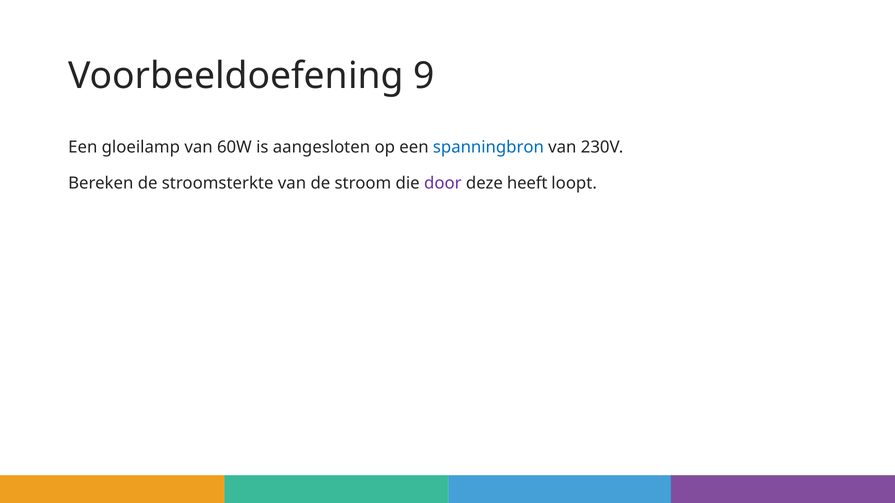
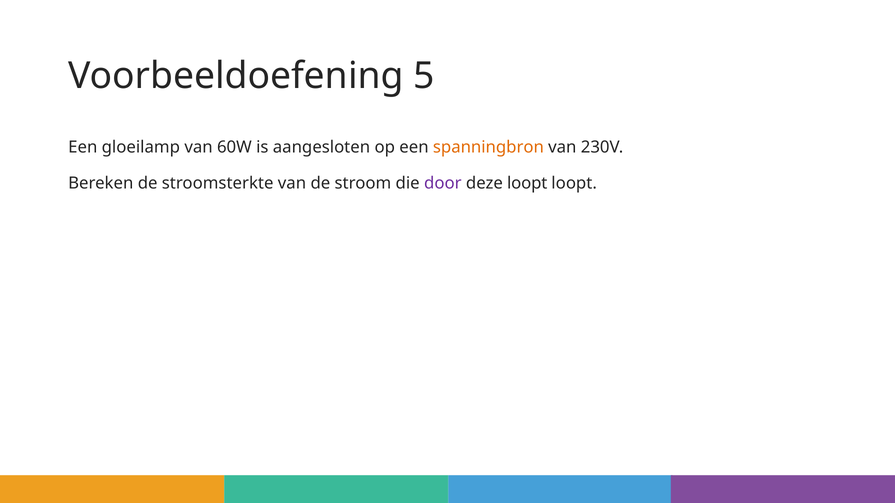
9: 9 -> 5 (424, 76)
spanningbron colour: blue -> orange (488, 147)
deze heeft: heeft -> loopt (527, 183)
